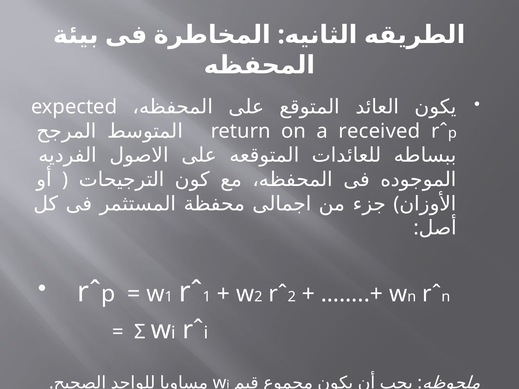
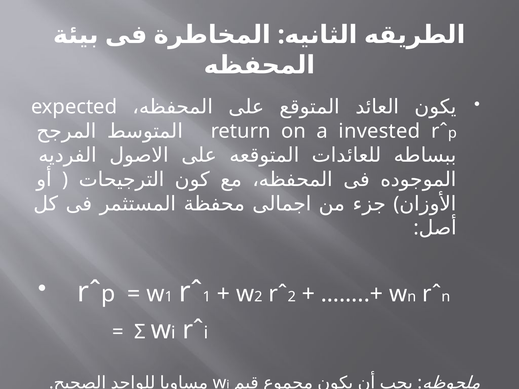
received: received -> invested (379, 131)
